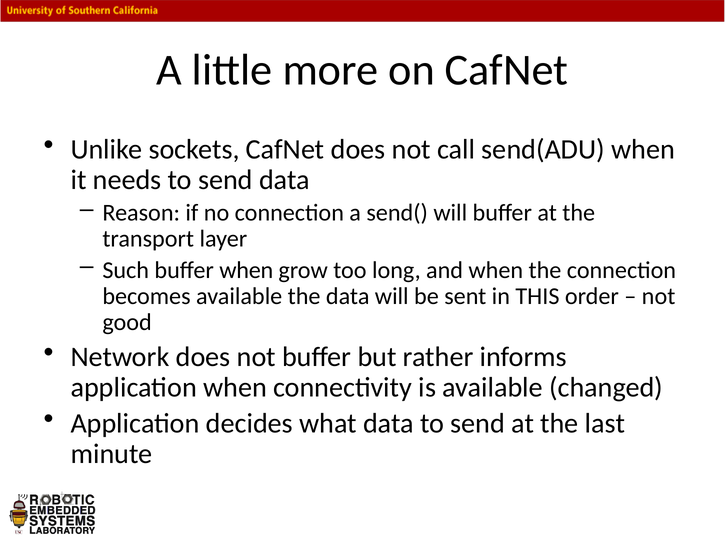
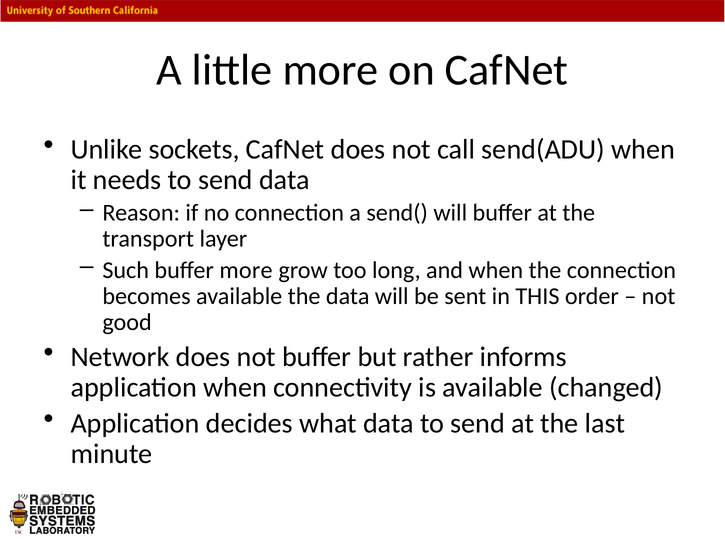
buffer when: when -> more (246, 270)
